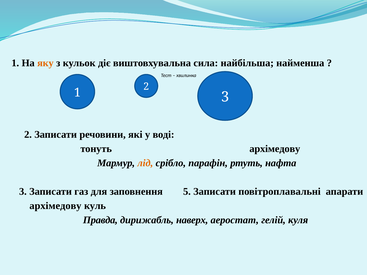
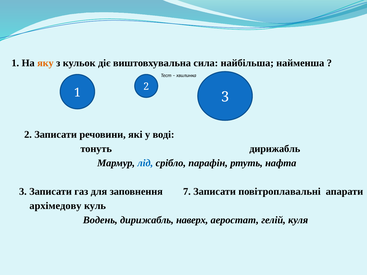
тонуть архімедову: архімедову -> дирижабль (275, 149)
лід colour: orange -> blue (145, 163)
5: 5 -> 7 (187, 192)
Правда: Правда -> Водень (100, 220)
